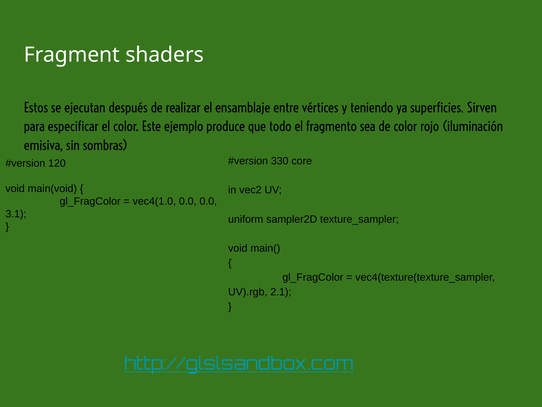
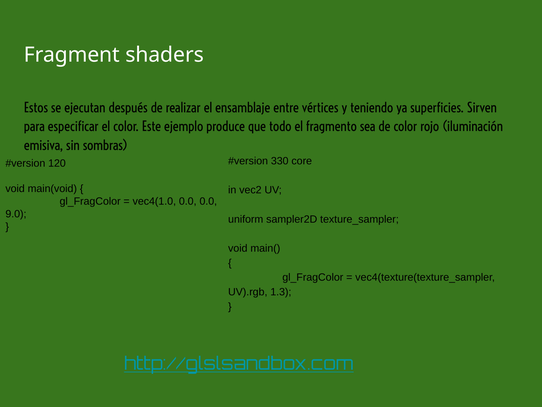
3.1: 3.1 -> 9.0 (16, 214)
2.1: 2.1 -> 1.3 (281, 292)
